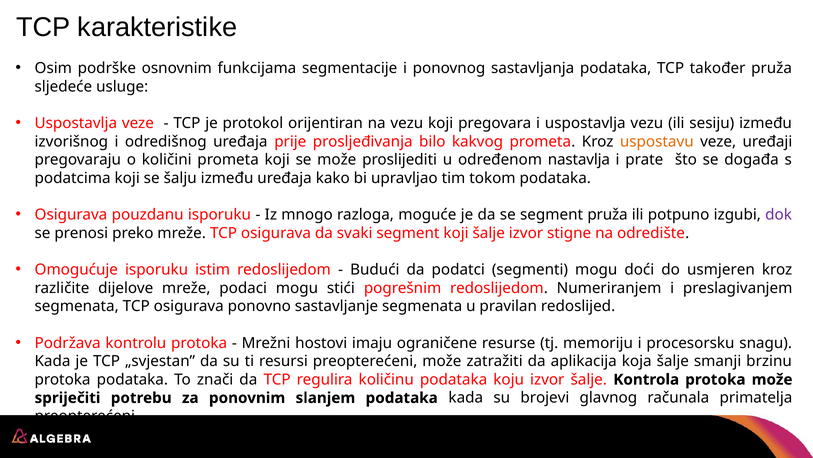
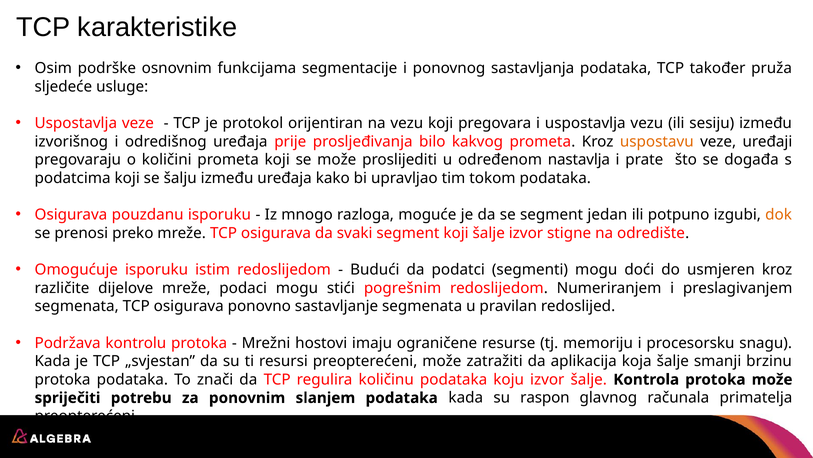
segment pruža: pruža -> jedan (607, 214)
dok colour: purple -> orange (779, 214)
brojevi: brojevi -> raspon (545, 397)
